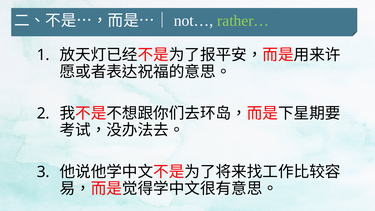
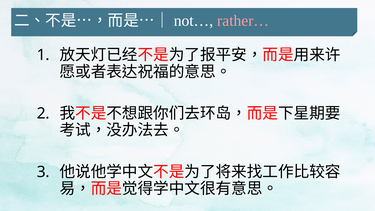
rather… colour: light green -> pink (243, 21)
